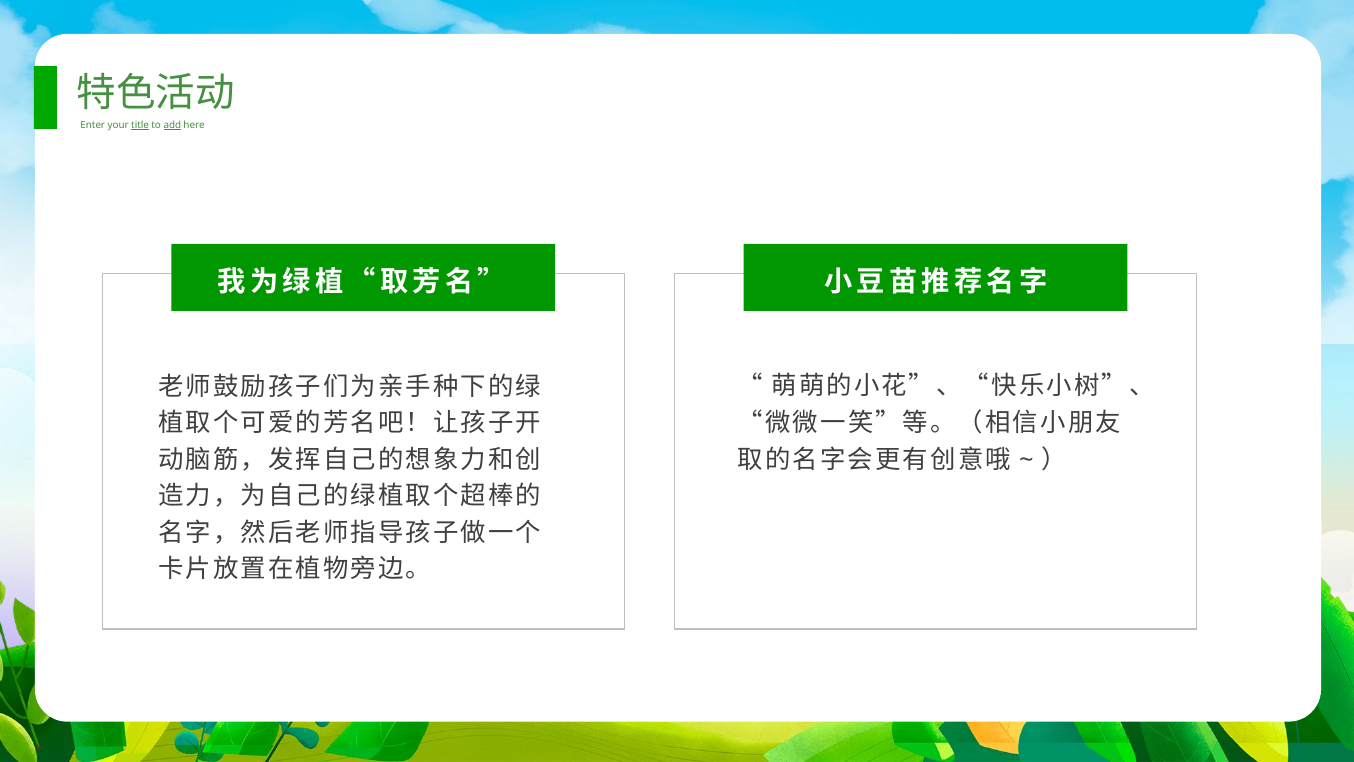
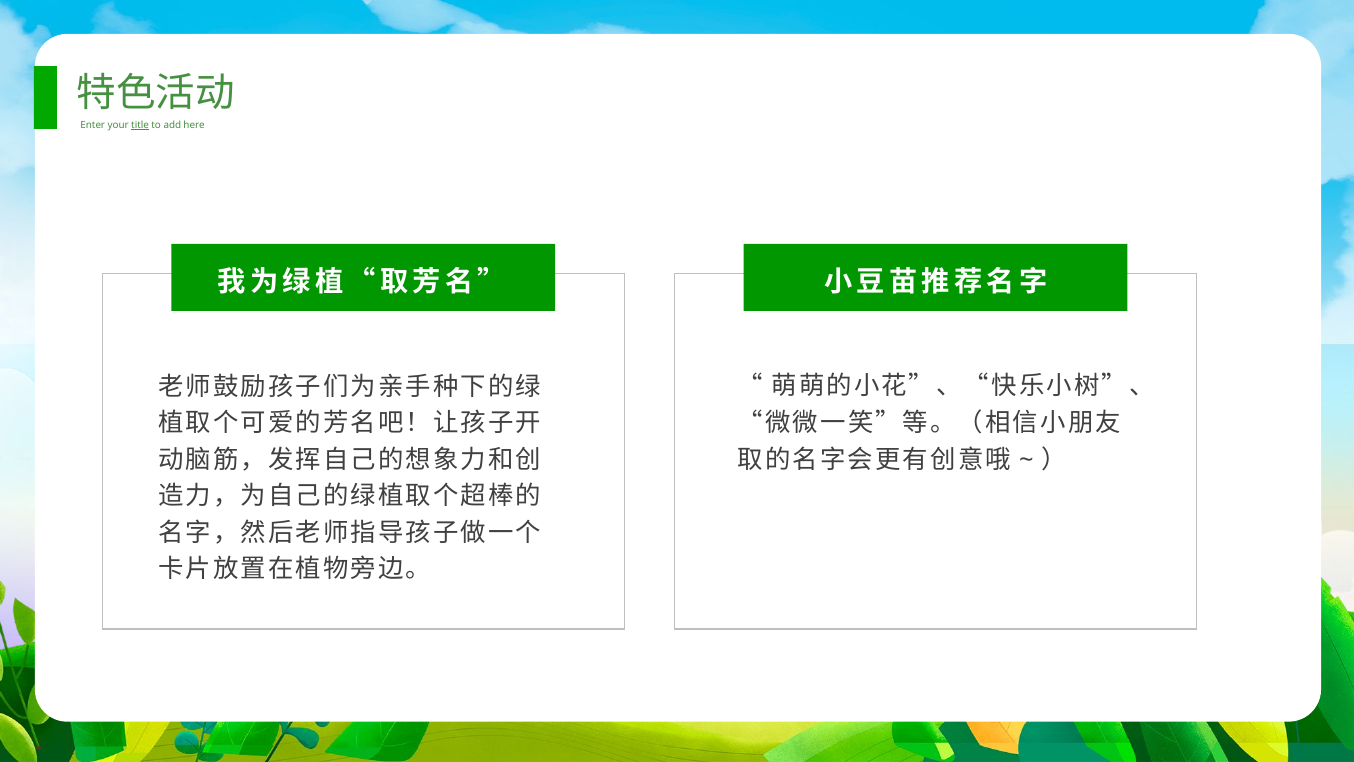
add underline: present -> none (172, 125)
